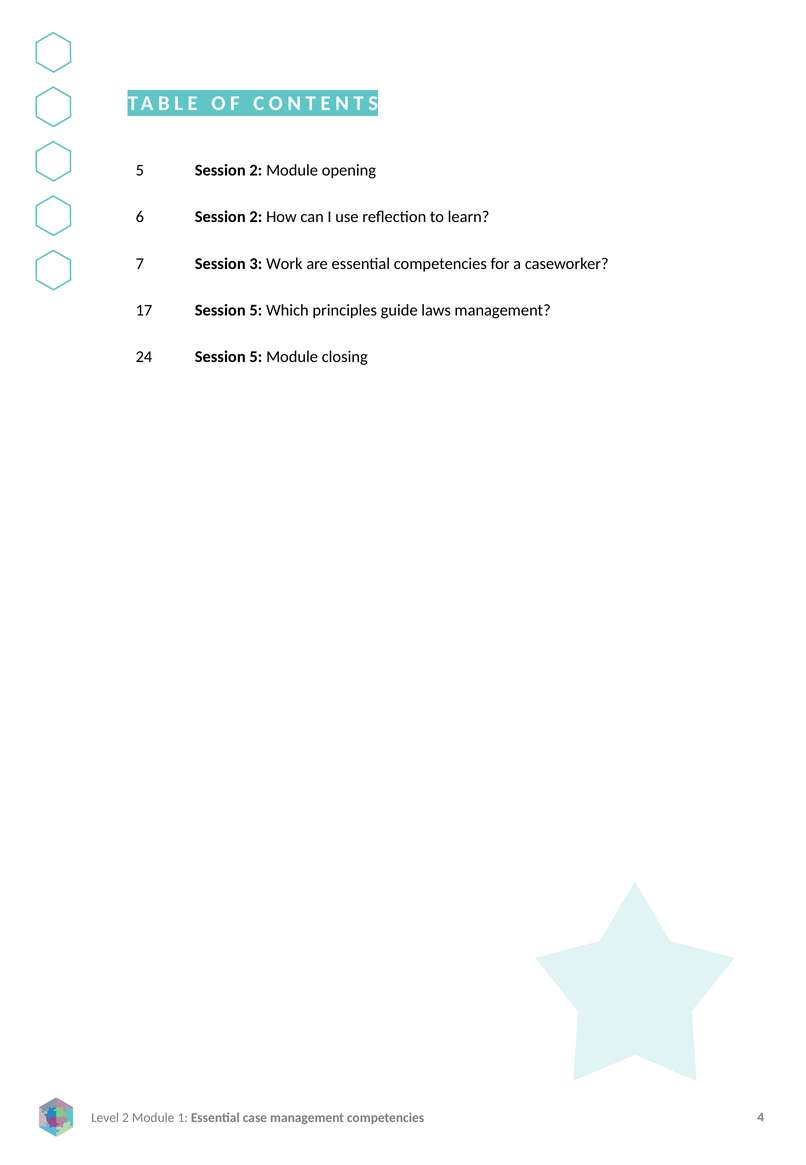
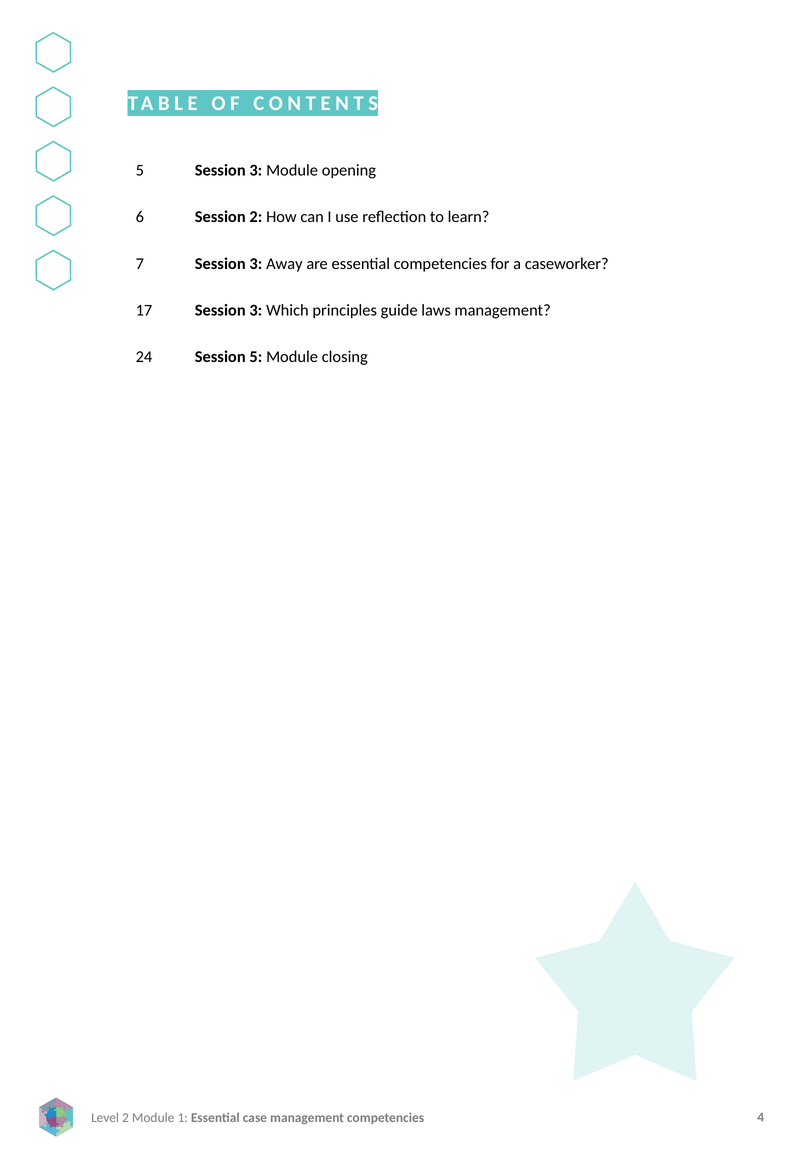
2: 2 -> 3 (256, 170)
Work: Work -> Away (284, 263)
5: 5 -> 3 (256, 310)
